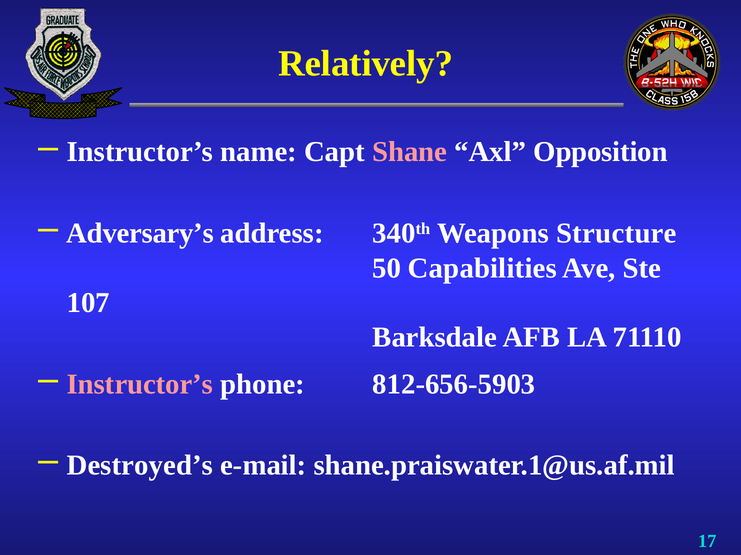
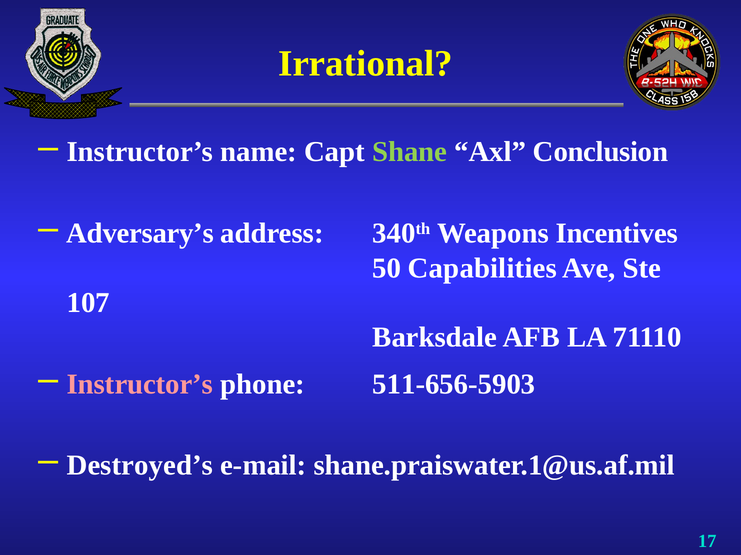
Relatively: Relatively -> Irrational (366, 63)
Shane colour: pink -> light green (410, 152)
Opposition: Opposition -> Conclusion (601, 152)
Structure: Structure -> Incentives (617, 234)
812-656-5903: 812-656-5903 -> 511-656-5903 (454, 385)
